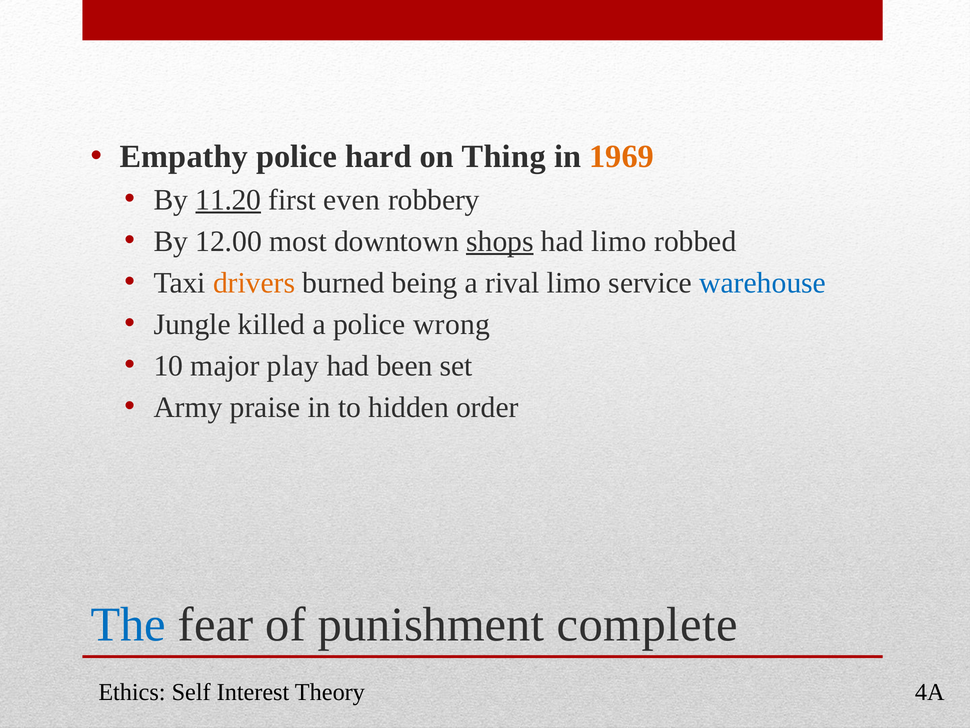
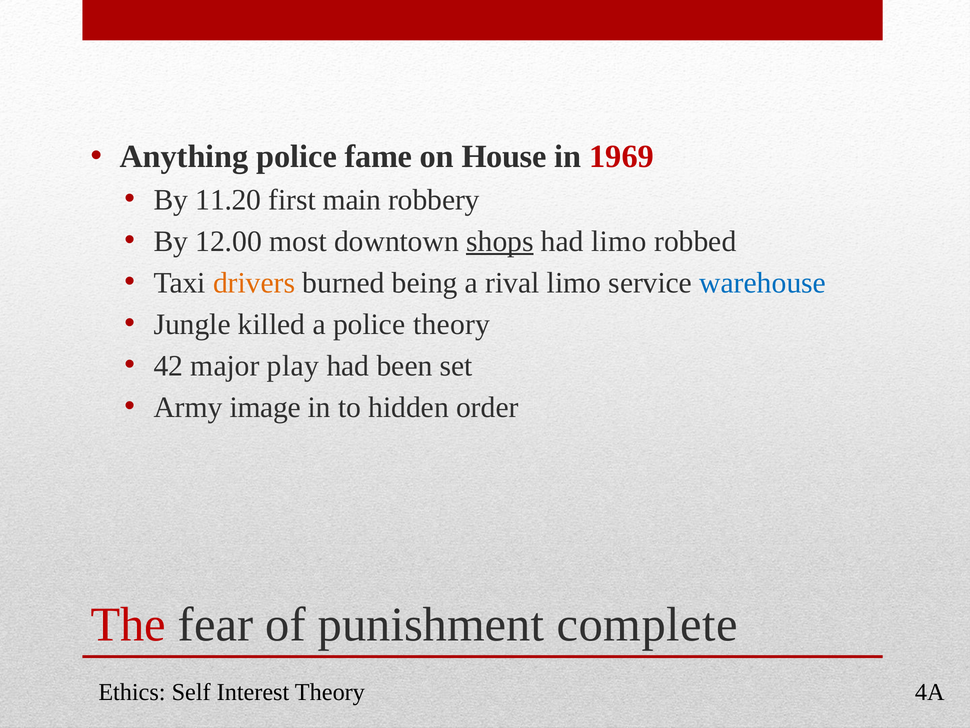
Empathy: Empathy -> Anything (184, 157)
hard: hard -> fame (378, 157)
Thing: Thing -> House (504, 157)
1969 colour: orange -> red (622, 157)
11.20 underline: present -> none (228, 200)
even: even -> main (352, 200)
police wrong: wrong -> theory (452, 324)
10: 10 -> 42 (168, 366)
praise: praise -> image (265, 407)
The colour: blue -> red (128, 624)
